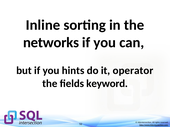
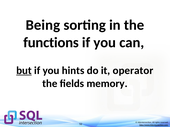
Inline: Inline -> Being (43, 25)
networks: networks -> functions (51, 43)
but underline: none -> present (24, 71)
keyword: keyword -> memory (107, 84)
